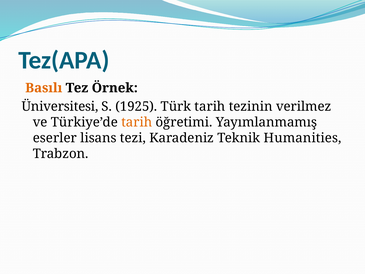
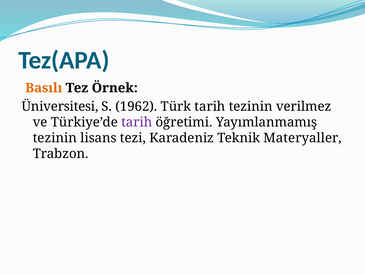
1925: 1925 -> 1962 (136, 106)
tarih colour: orange -> purple (137, 122)
eserler: eserler -> tezinin (55, 138)
Humanities: Humanities -> Materyaller (303, 138)
